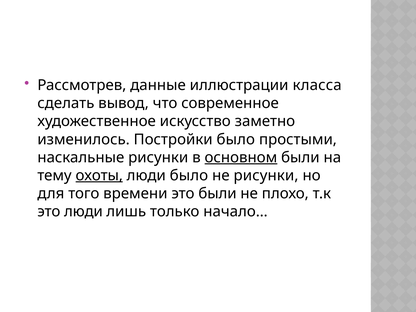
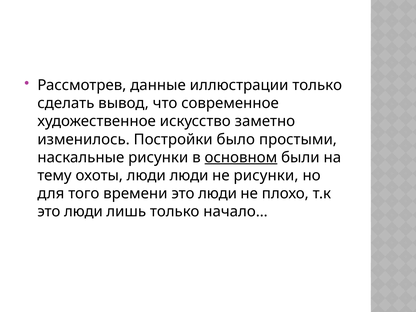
иллюстрации класса: класса -> только (317, 85)
охоты underline: present -> none (99, 175)
люди было: было -> люди (189, 175)
времени это были: были -> люди (218, 193)
